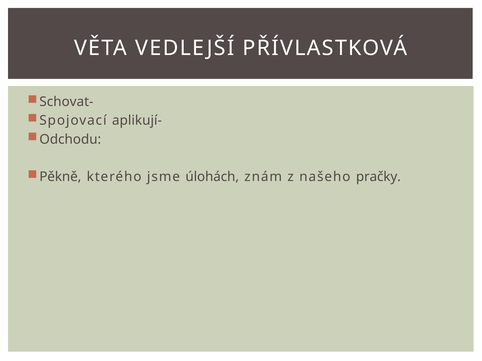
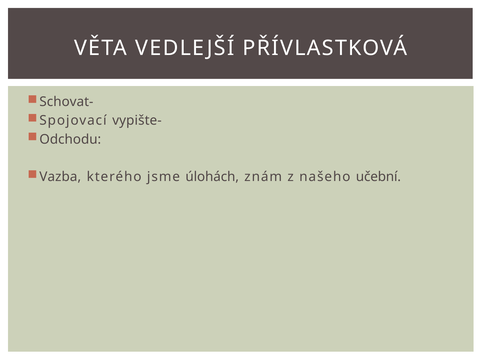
aplikují-: aplikují- -> vypište- (137, 121)
Pěkně: Pěkně -> Vazba (60, 177)
pračky: pračky -> učební (378, 177)
